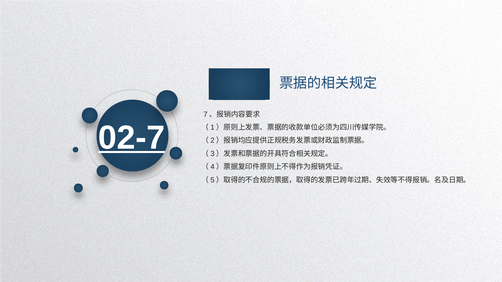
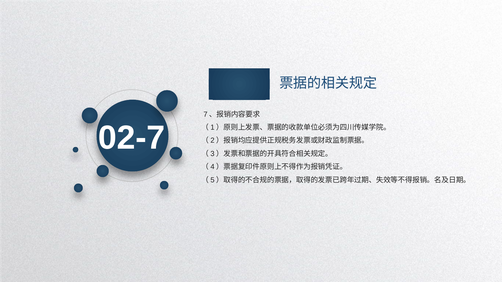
02-7 underline: present -> none (132, 138)
